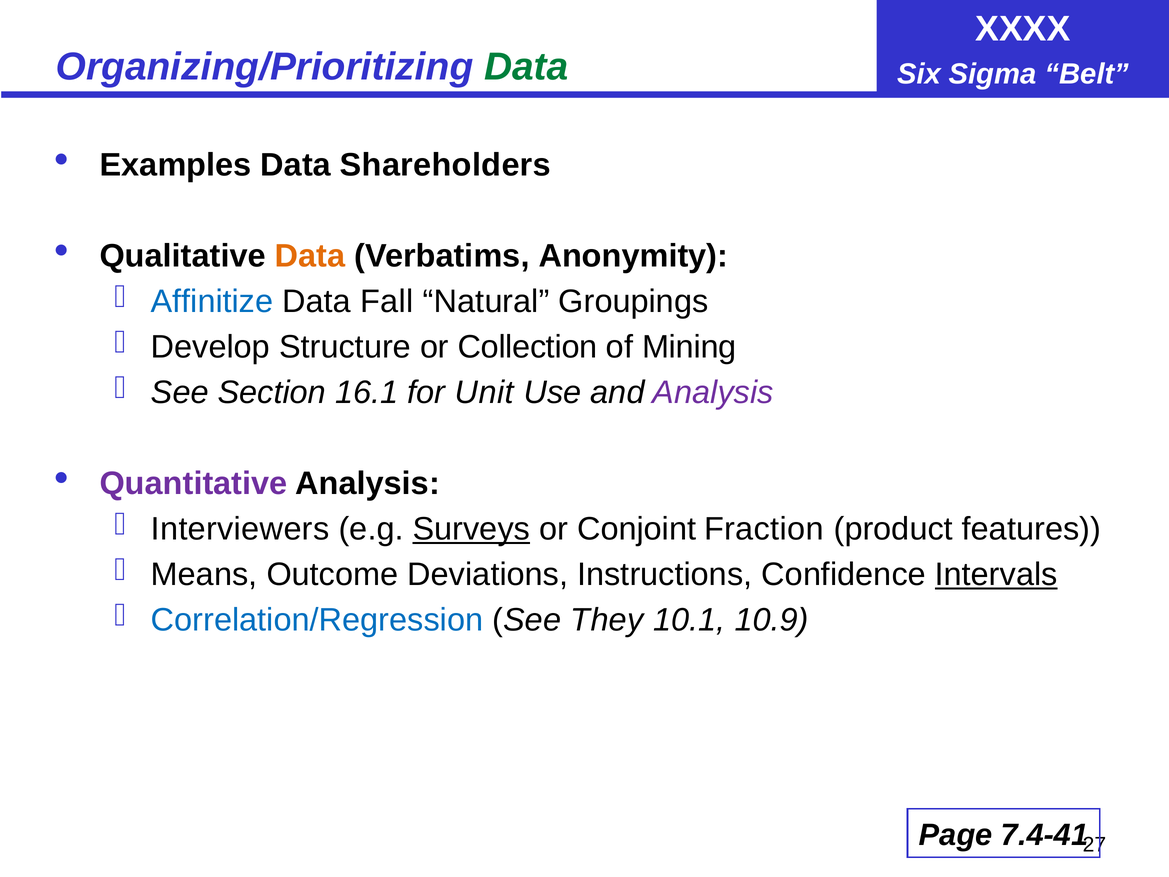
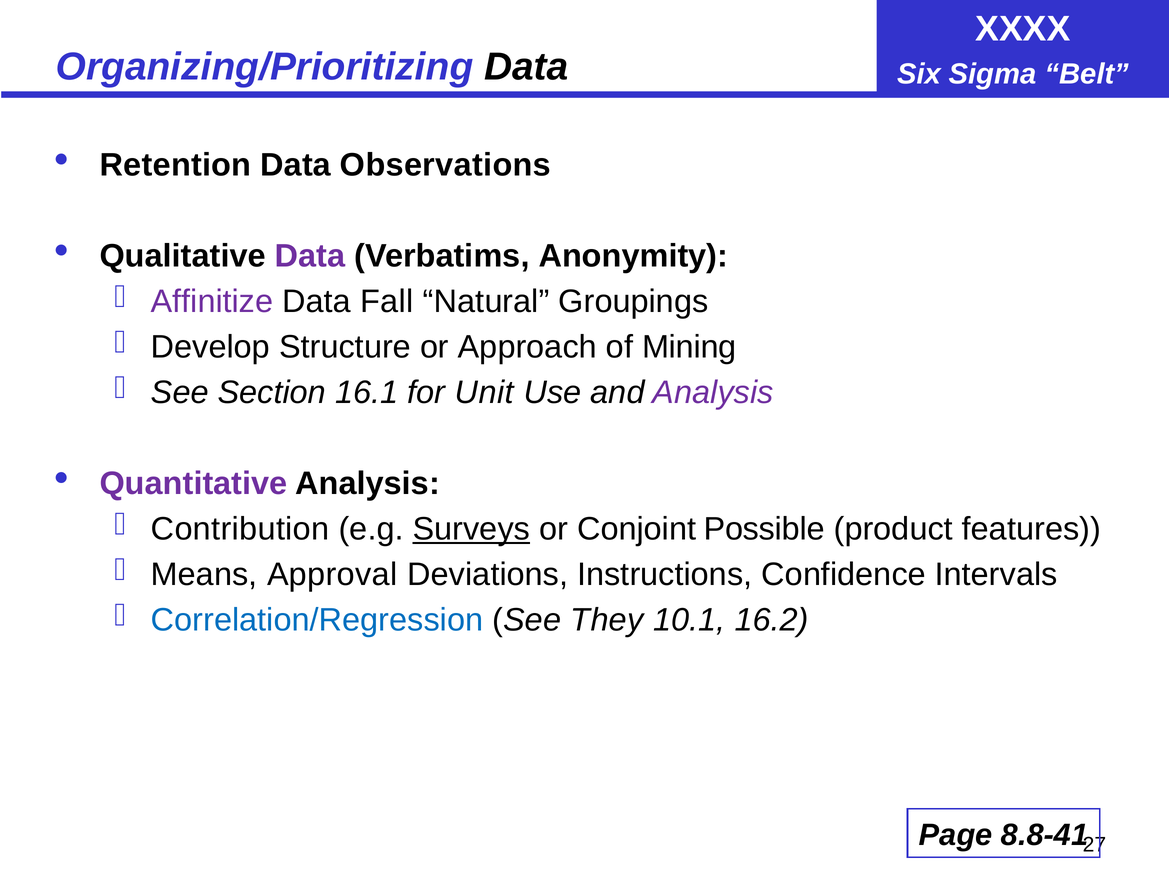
Data colour: green -> black (526, 67)
Examples: Examples -> Retention (175, 165)
Shareholders: Shareholders -> Observations (445, 165)
Data colour: orange -> purple (310, 256)
Affinitize colour: blue -> purple (212, 302)
Collection: Collection -> Approach (527, 347)
Interviewers: Interviewers -> Contribution (240, 529)
Fraction: Fraction -> Possible (764, 529)
Outcome: Outcome -> Approval (332, 574)
Intervals underline: present -> none (996, 574)
10.9: 10.9 -> 16.2 (772, 620)
7.4-41: 7.4-41 -> 8.8-41 (1045, 835)
